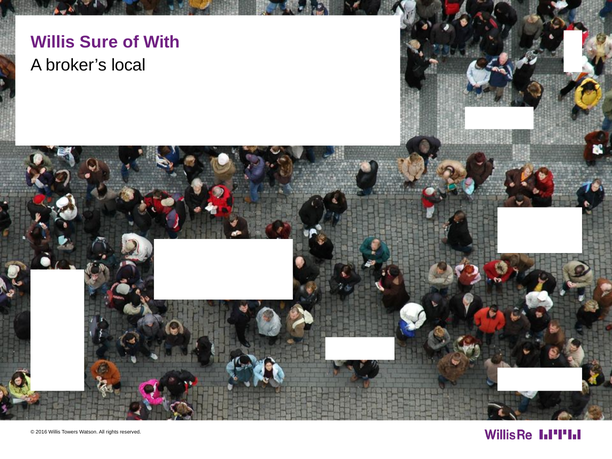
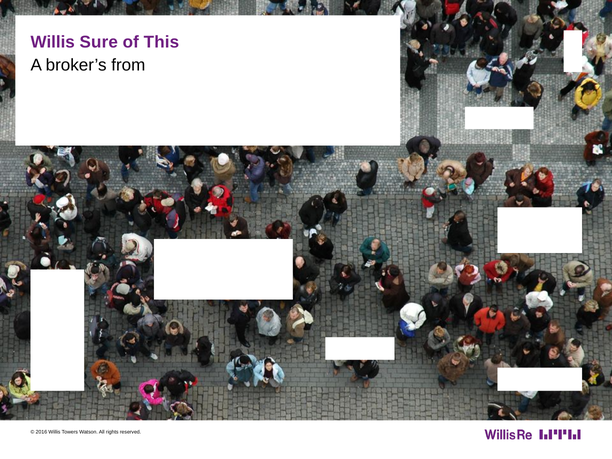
With: With -> This (161, 42)
local: local -> from (128, 65)
